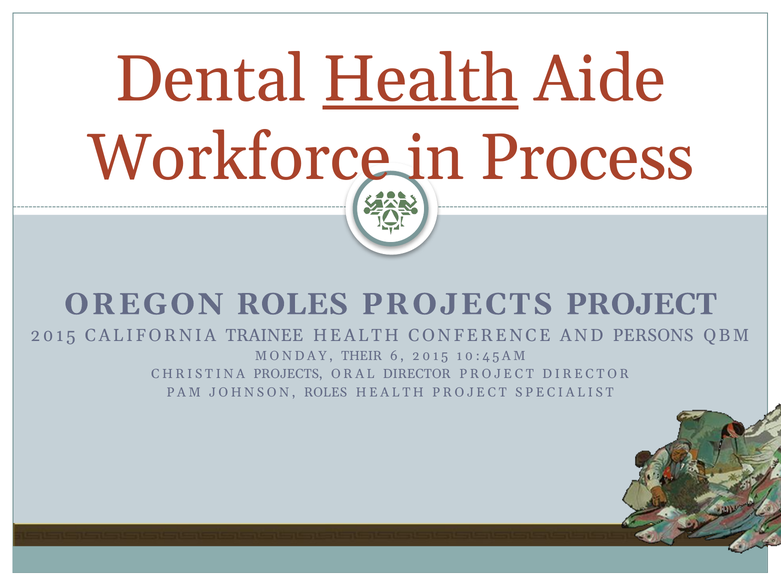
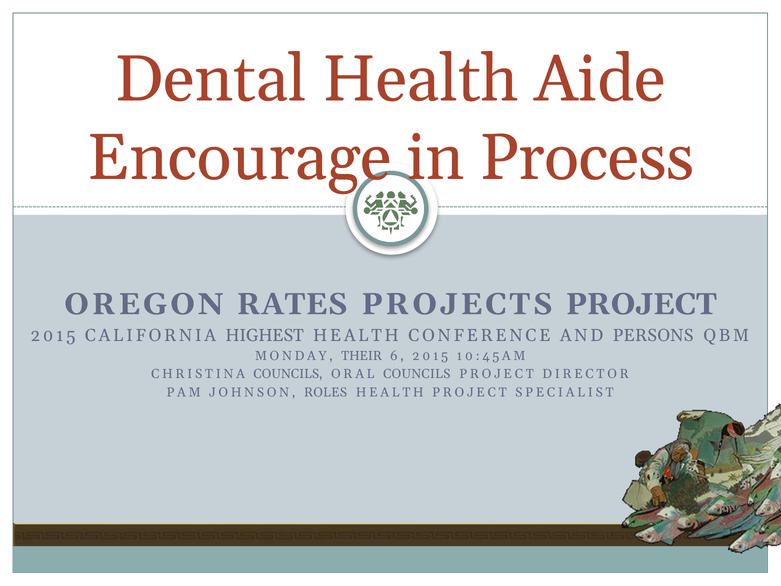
Health underline: present -> none (421, 79)
Workforce: Workforce -> Encourage (240, 158)
OREGON ROLES: ROLES -> RATES (292, 304)
TRAINEE: TRAINEE -> HIGHEST (265, 335)
CHRISTINA PROJECTS: PROJECTS -> COUNCILS (288, 374)
ORAL DIRECTOR: DIRECTOR -> COUNCILS (417, 374)
